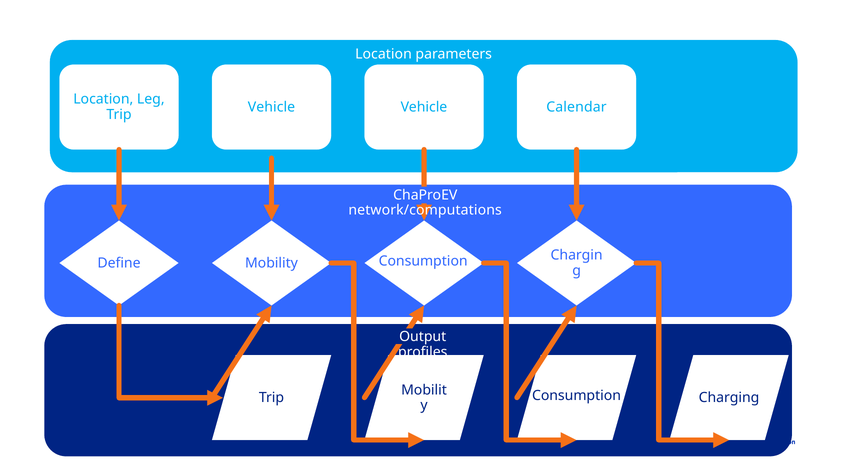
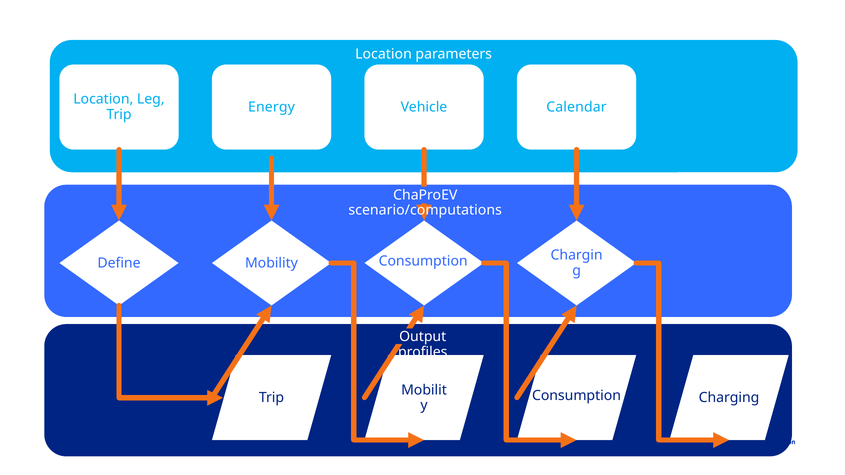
Vehicle: Vehicle -> Energy (271, 107)
network/computations: network/computations -> scenario/computations (425, 210)
